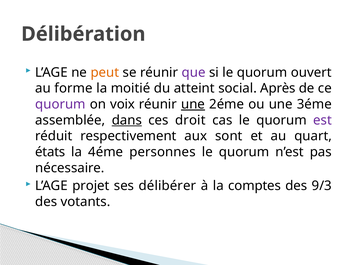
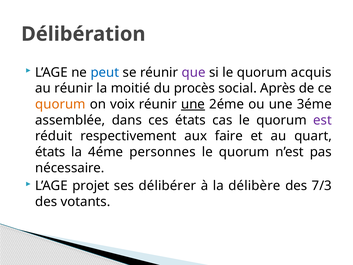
peut colour: orange -> blue (105, 72)
ouvert: ouvert -> acquis (311, 72)
au forme: forme -> réunir (74, 88)
atteint: atteint -> procès (194, 88)
quorum colour: purple -> orange (60, 104)
dans underline: present -> none (127, 120)
ces droit: droit -> états (190, 120)
sont: sont -> faire (229, 136)
comptes: comptes -> délibère (254, 186)
9/3: 9/3 -> 7/3 (322, 186)
